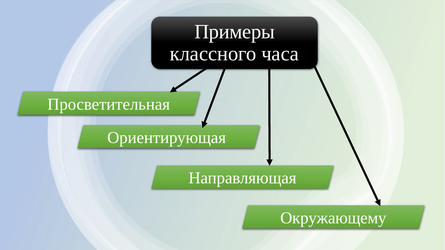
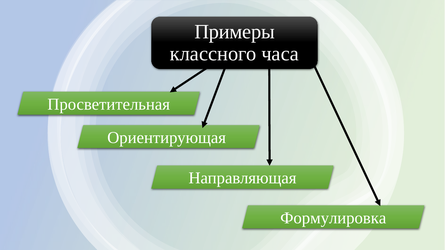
Окружающему: Окружающему -> Формулировка (333, 218)
